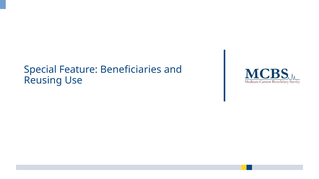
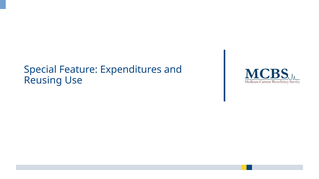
Beneficiaries: Beneficiaries -> Expenditures (131, 70)
